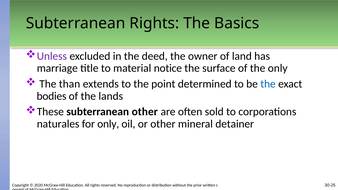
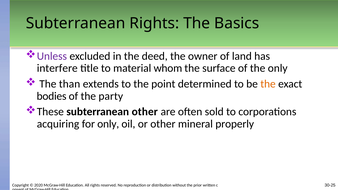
marriage: marriage -> interfere (57, 68)
notice: notice -> whom (168, 68)
the colour: blue -> orange (268, 84)
lands: lands -> party (111, 96)
naturales: naturales -> acquiring (58, 124)
detainer: detainer -> properly (235, 124)
